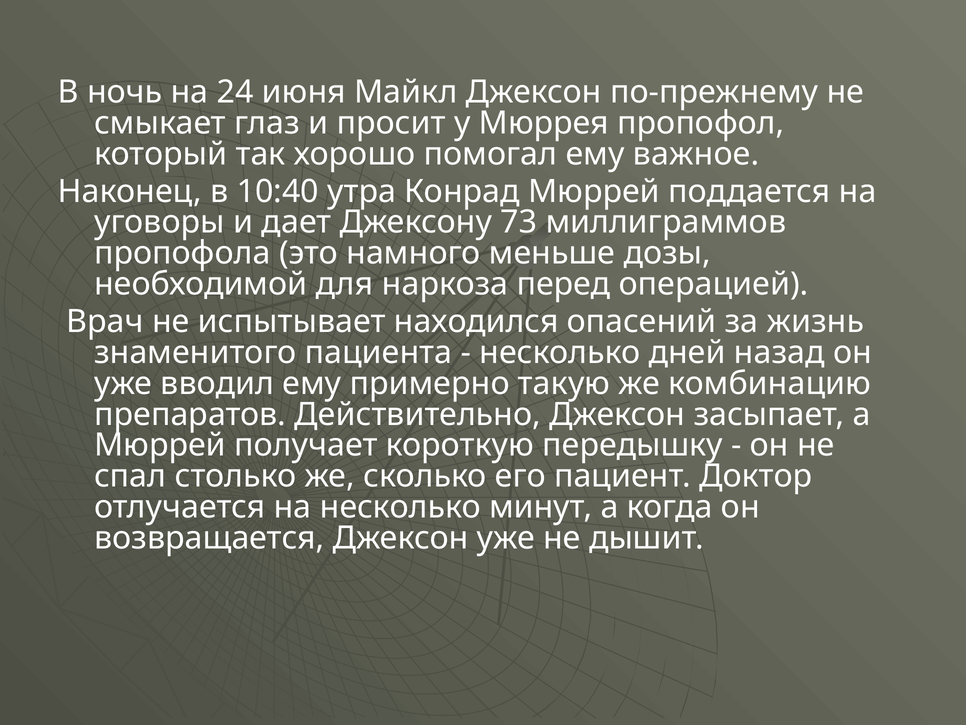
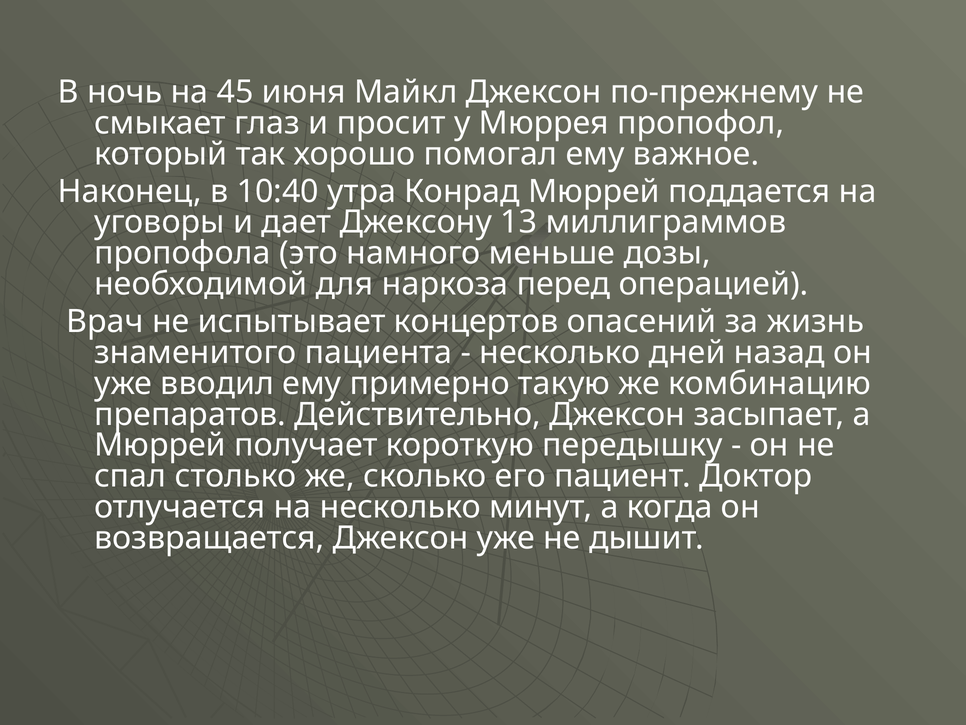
24: 24 -> 45 (235, 92)
73: 73 -> 13 (519, 222)
находился: находился -> концертов (476, 321)
